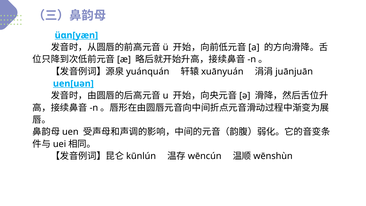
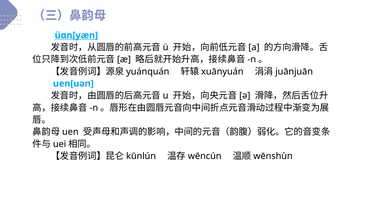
uen[uən underline: present -> none (73, 84)
